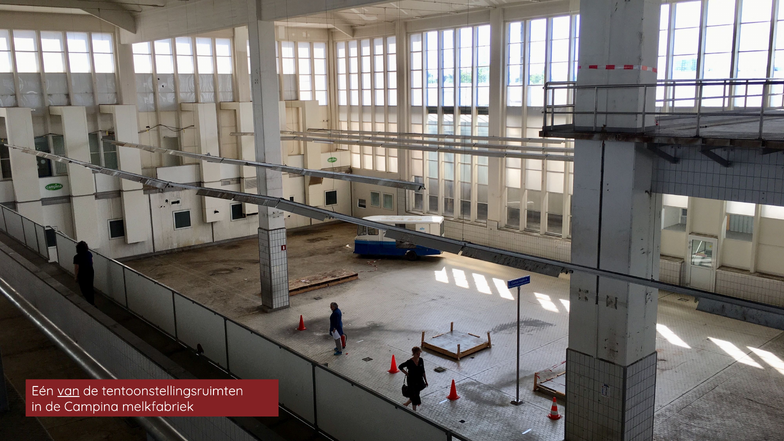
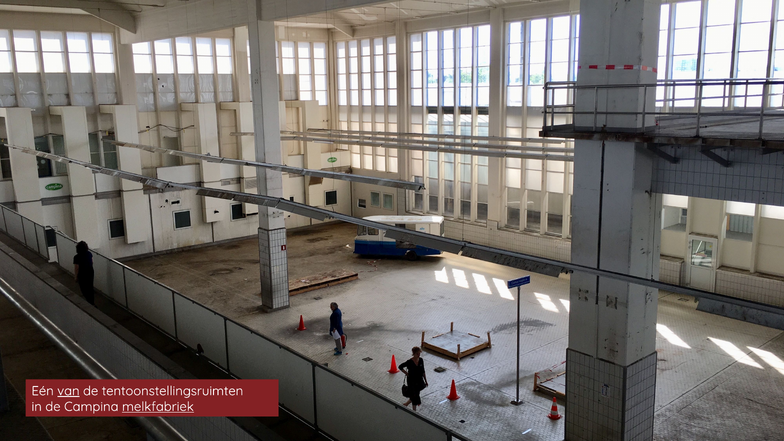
melkfabriek underline: none -> present (158, 407)
